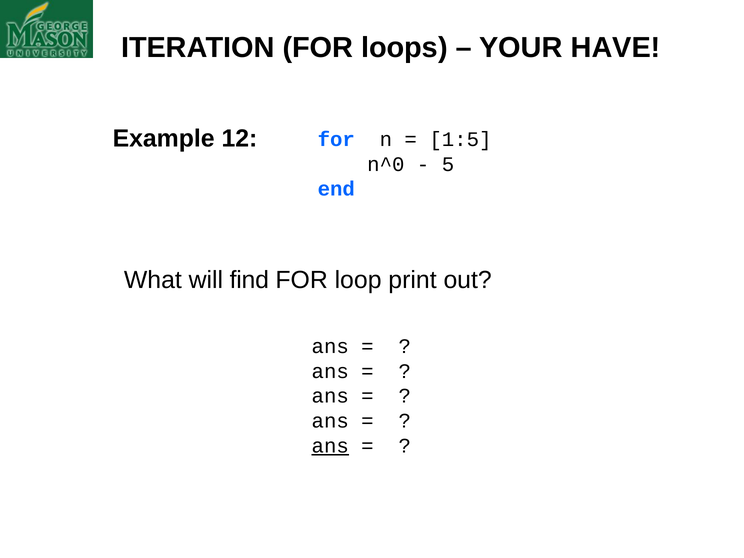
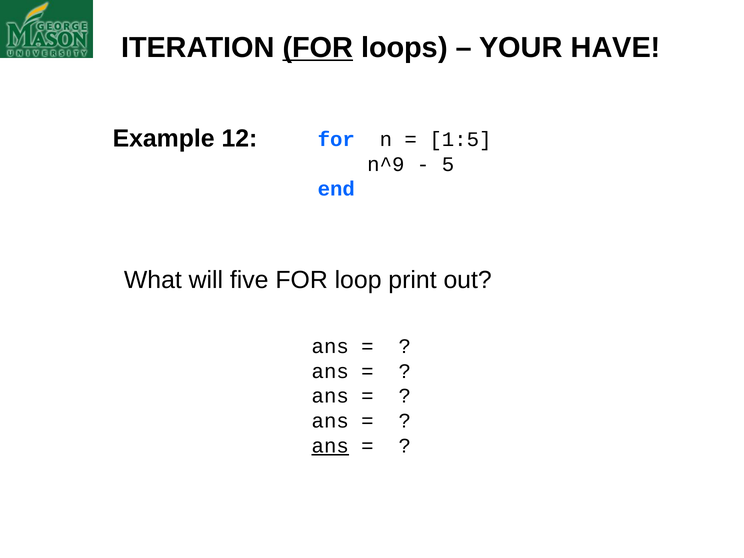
FOR underline: none -> present (318, 48)
n^0: n^0 -> n^9 (386, 164)
find: find -> five (249, 280)
